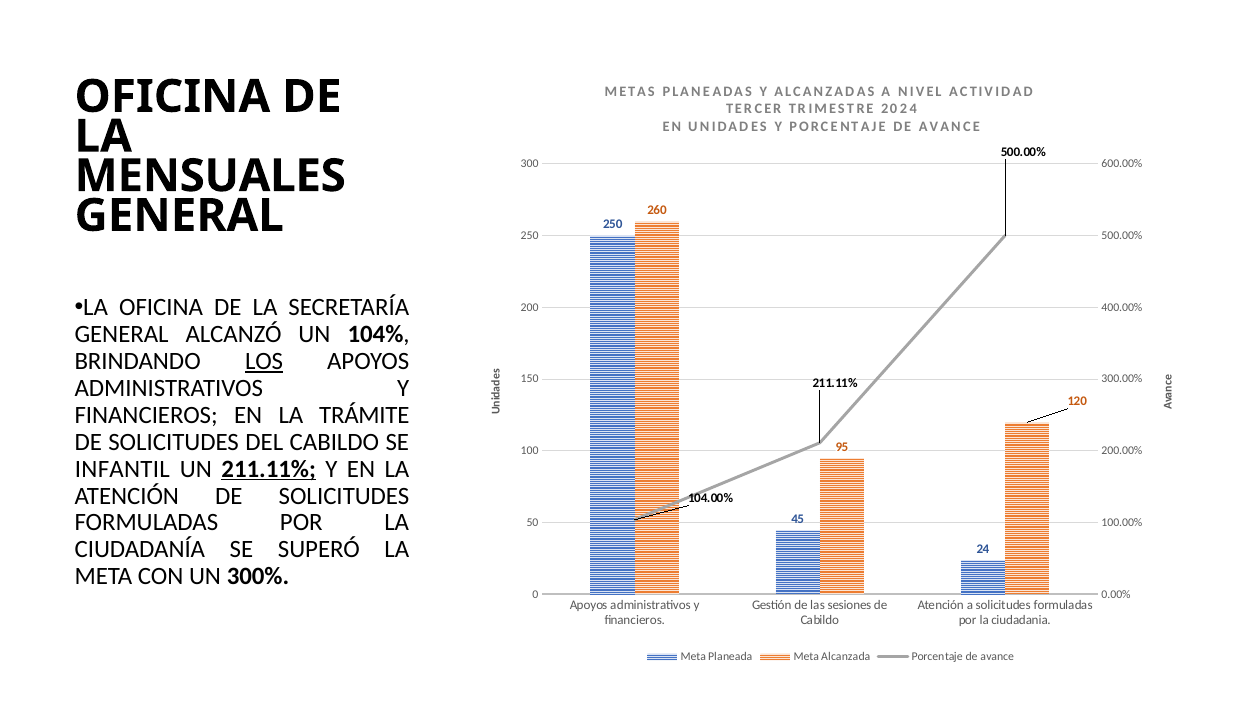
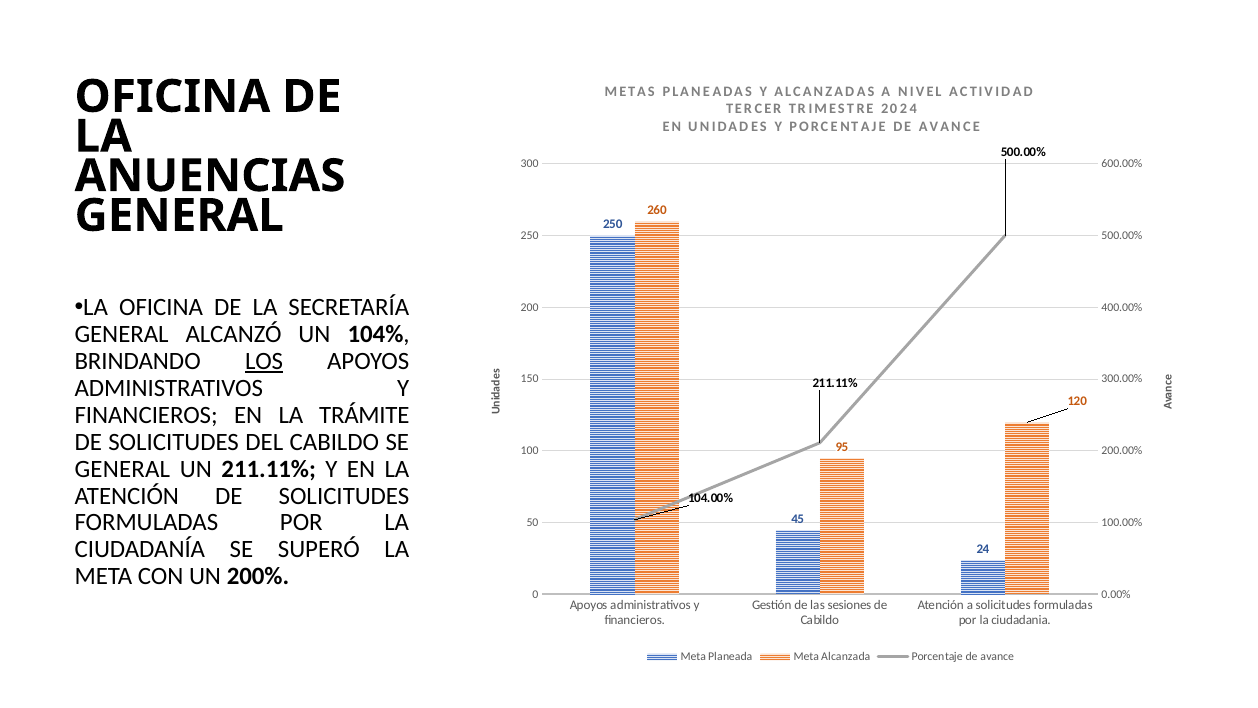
MENSUALES: MENSUALES -> ANUENCIAS (210, 176)
INFANTIL: INFANTIL -> GENERAL (122, 469)
211.11% underline: present -> none (269, 469)
300%: 300% -> 200% (258, 576)
